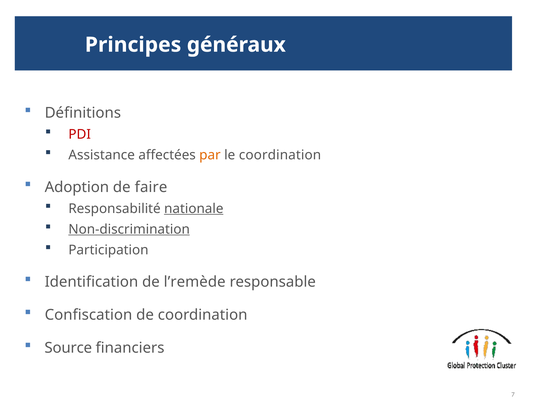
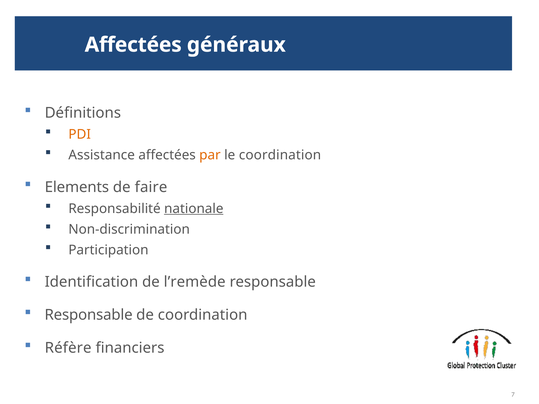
Principes: Principes -> Affectées (133, 45)
PDI colour: red -> orange (80, 134)
Adoption: Adoption -> Elements (77, 187)
Non-discrimination underline: present -> none (129, 229)
Confiscation: Confiscation -> Responsable (89, 315)
Source: Source -> Réfère (68, 348)
